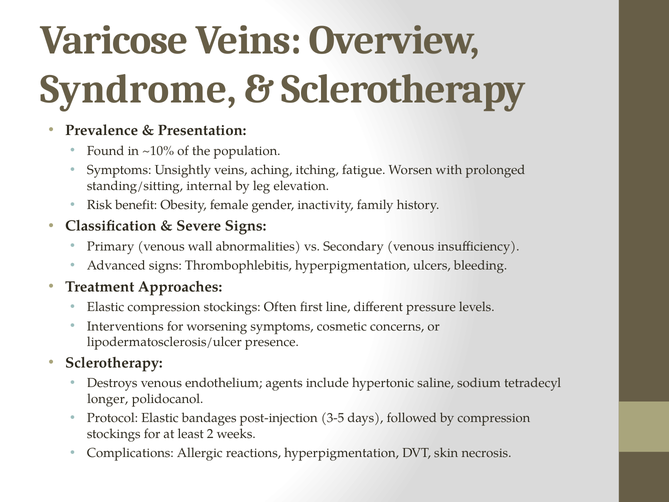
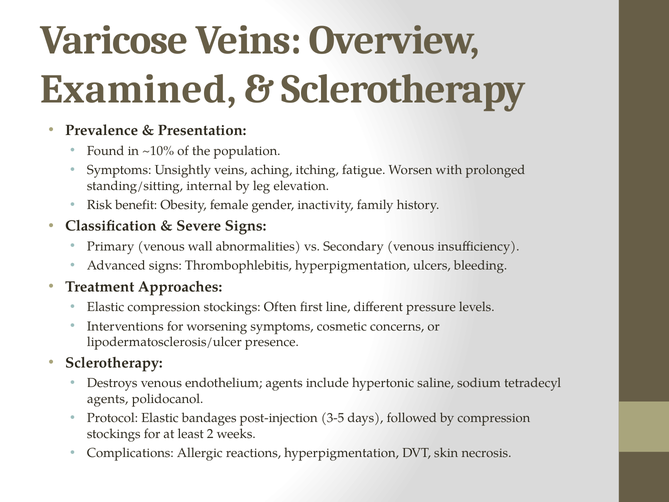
Syndrome: Syndrome -> Examined (138, 89)
longer: longer -> agents (108, 399)
